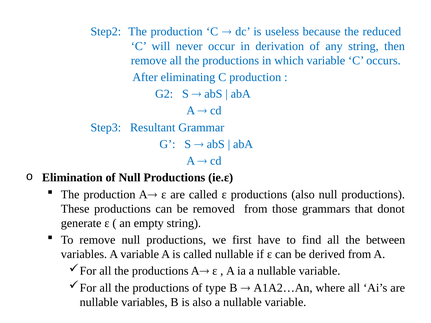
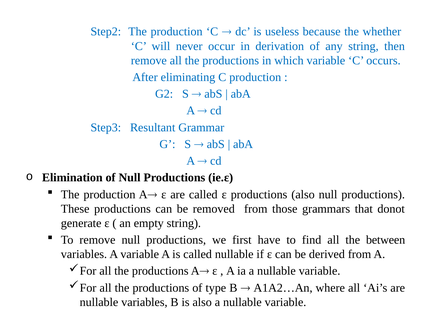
reduced: reduced -> whether (382, 32)
